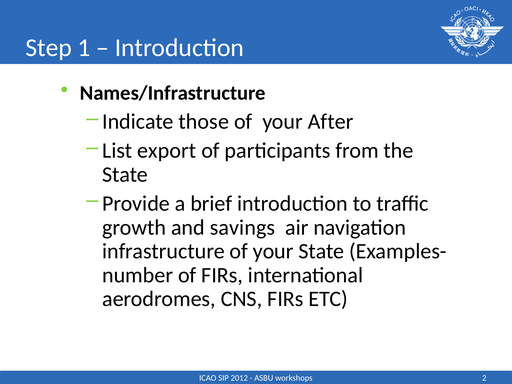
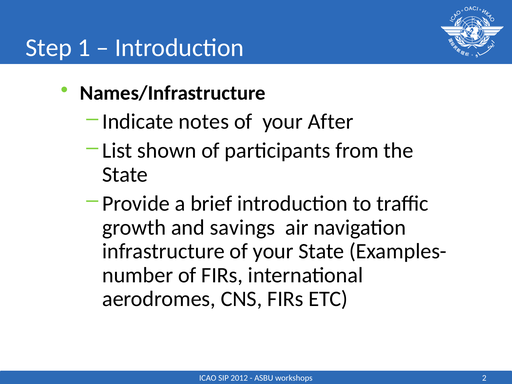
those: those -> notes (204, 122)
export: export -> shown (167, 151)
